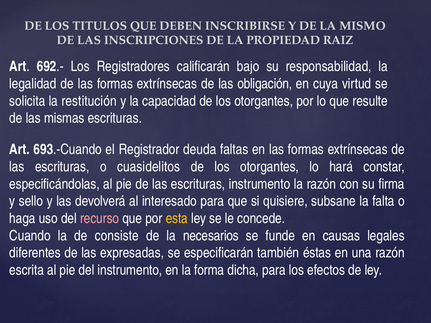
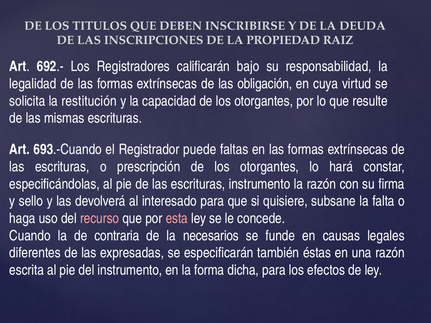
MISMO: MISMO -> DEUDA (363, 26)
deuda: deuda -> puede (200, 150)
cuasidelitos: cuasidelitos -> prescripción (149, 167)
esta colour: yellow -> pink (177, 219)
consiste: consiste -> contraria (117, 236)
